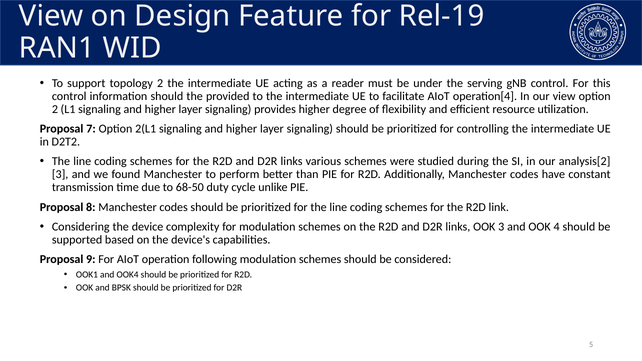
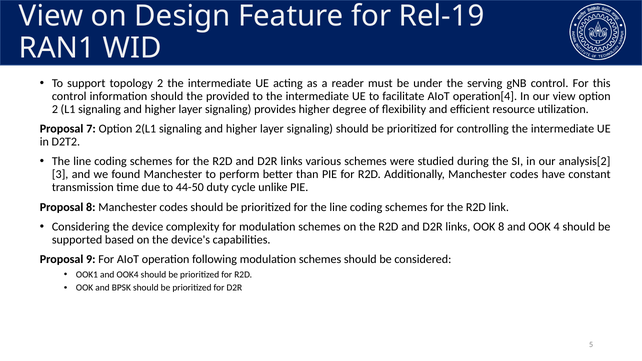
68-50: 68-50 -> 44-50 (190, 188)
OOK 3: 3 -> 8 (501, 227)
